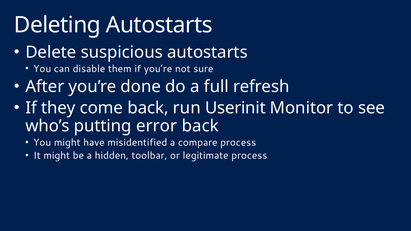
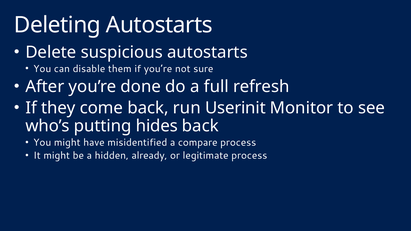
error: error -> hides (157, 126)
toolbar: toolbar -> already (149, 156)
